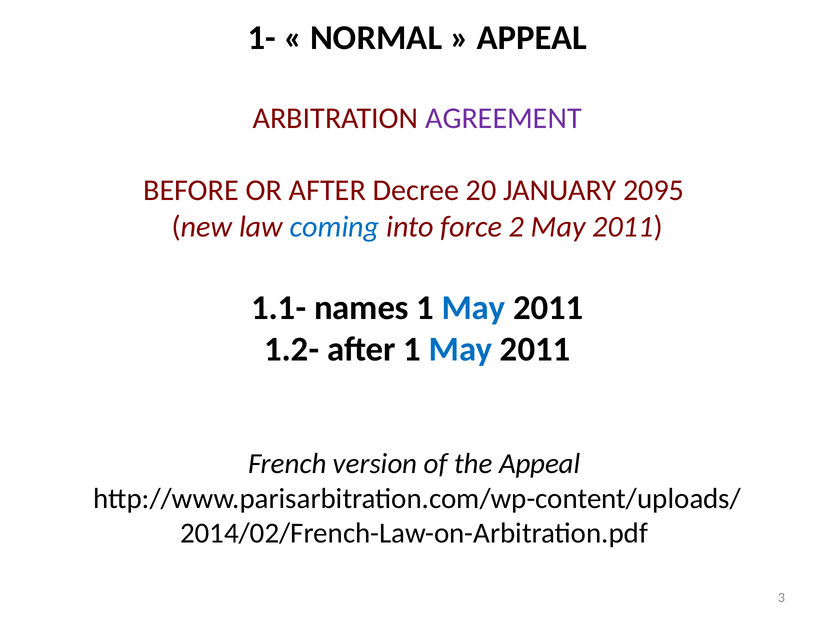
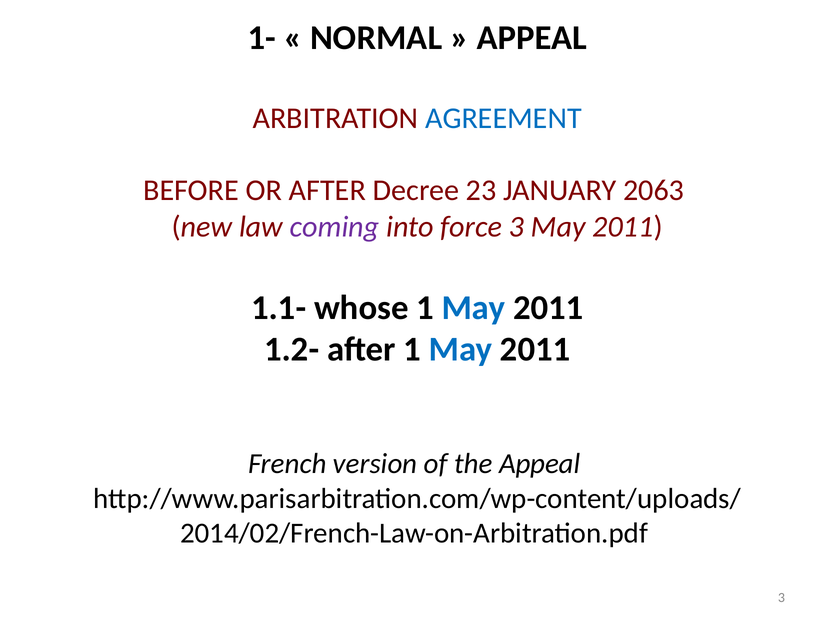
AGREEMENT colour: purple -> blue (503, 118)
20: 20 -> 23 (481, 191)
2095: 2095 -> 2063 (654, 191)
coming colour: blue -> purple (335, 227)
force 2: 2 -> 3 (516, 227)
names: names -> whose (361, 308)
